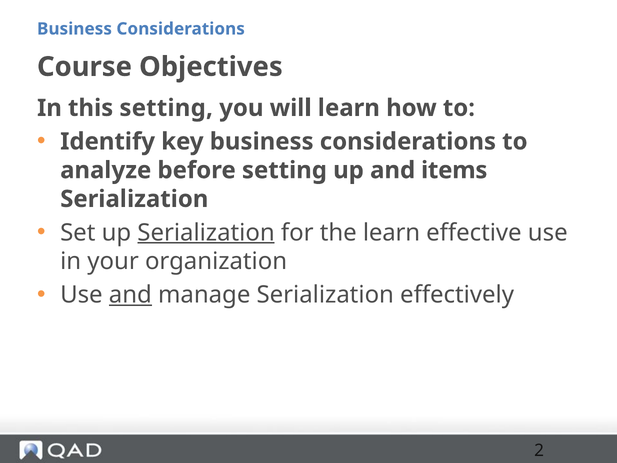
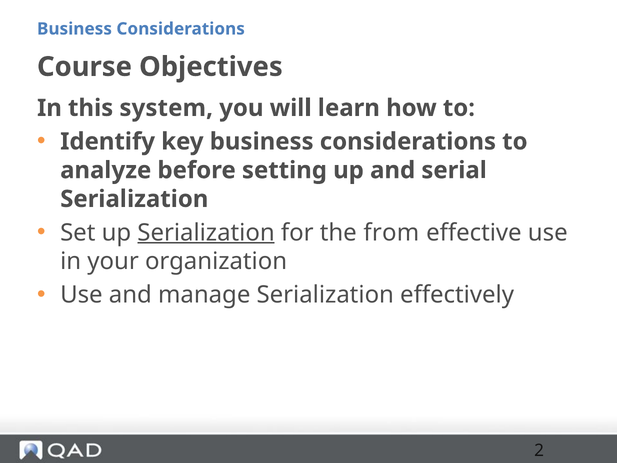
this setting: setting -> system (166, 108)
items: items -> serial (454, 170)
the learn: learn -> from (391, 232)
and underline: present -> none (130, 295)
